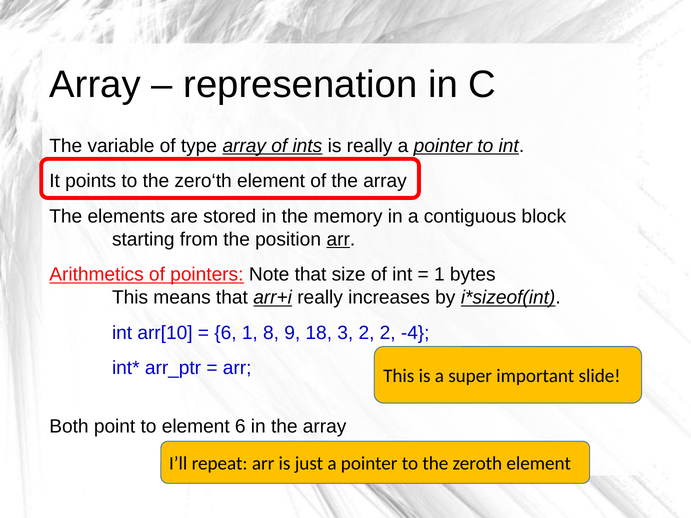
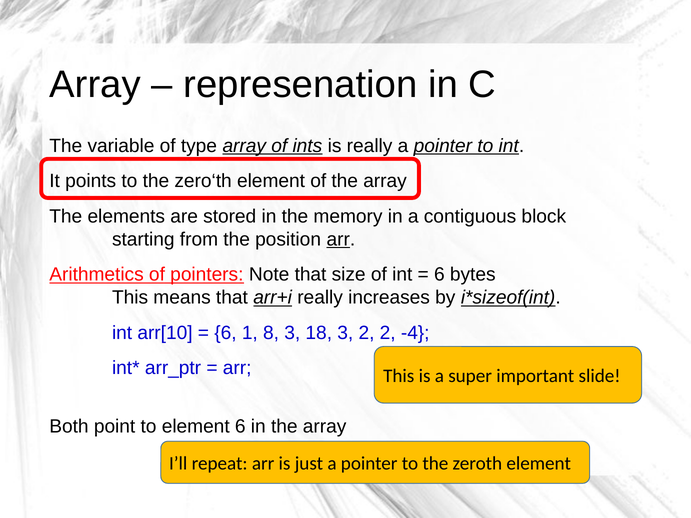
1: 1 -> 6 (439, 275)
8 9: 9 -> 3 (292, 333)
